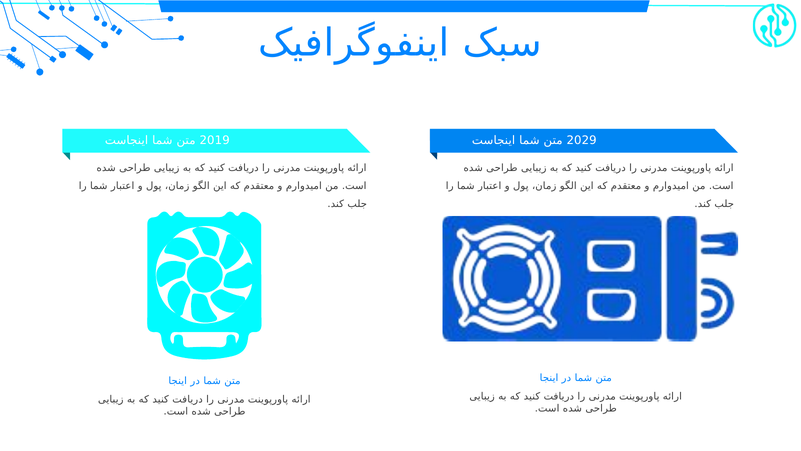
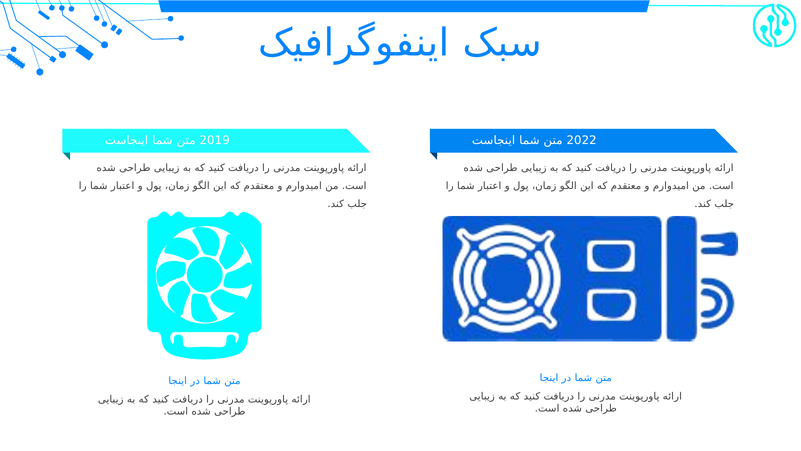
2029: 2029 -> 2022 (582, 140)
